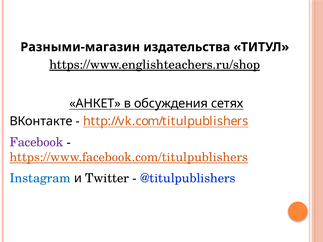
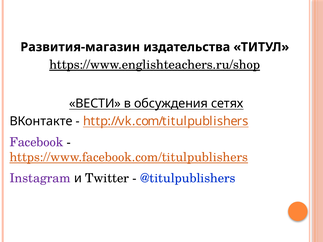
Разными-магазин: Разными-магазин -> Развития-магазин (80, 47)
АНКЕТ: АНКЕТ -> ВЕСТИ (95, 104)
Instagram colour: blue -> purple (40, 179)
